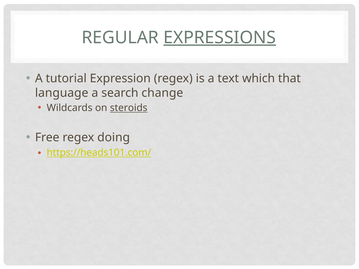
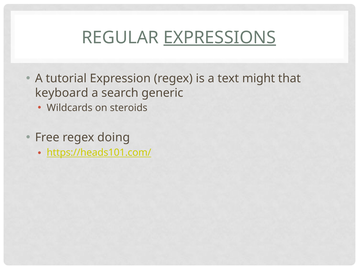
which: which -> might (259, 79)
language: language -> keyboard (62, 93)
change: change -> generic (162, 93)
steroids underline: present -> none (129, 108)
